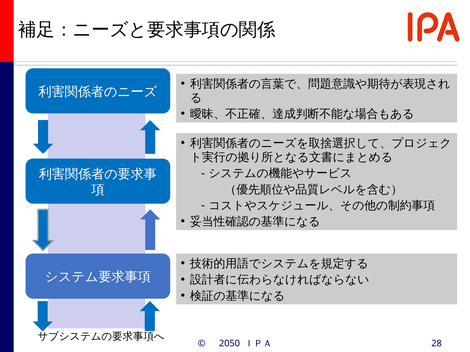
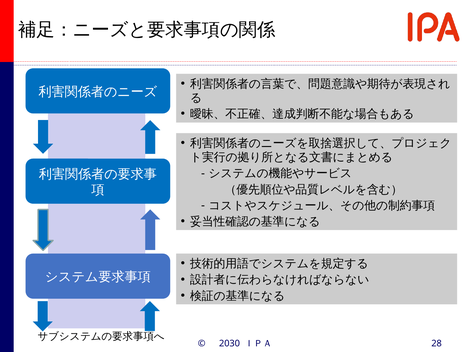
2050: 2050 -> 2030 (229, 344)
